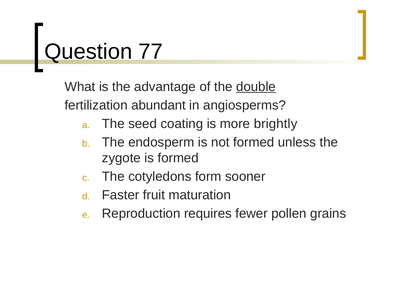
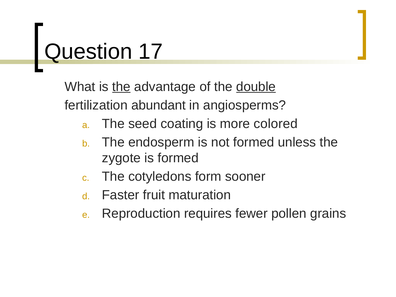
77: 77 -> 17 (151, 52)
the underline: none -> present (121, 87)
brightly: brightly -> colored (276, 124)
